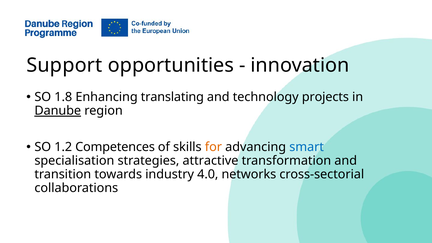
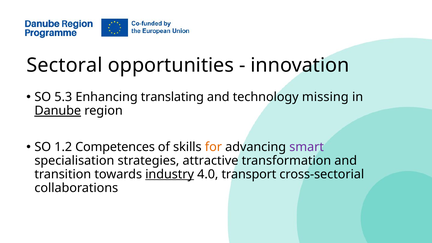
Support: Support -> Sectoral (64, 65)
1.8: 1.8 -> 5.3 (63, 97)
projects: projects -> missing (325, 97)
smart colour: blue -> purple (307, 147)
industry underline: none -> present (170, 174)
networks: networks -> transport (249, 174)
